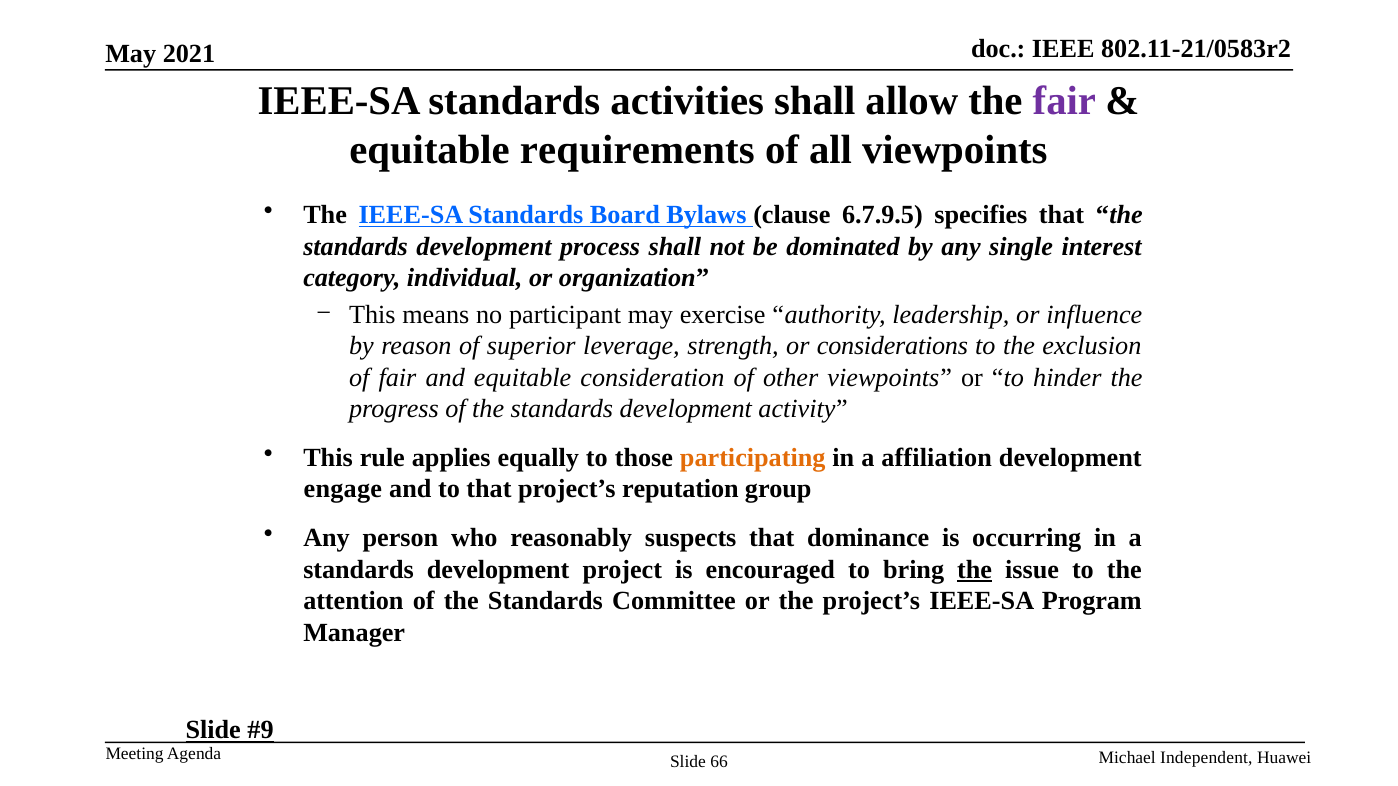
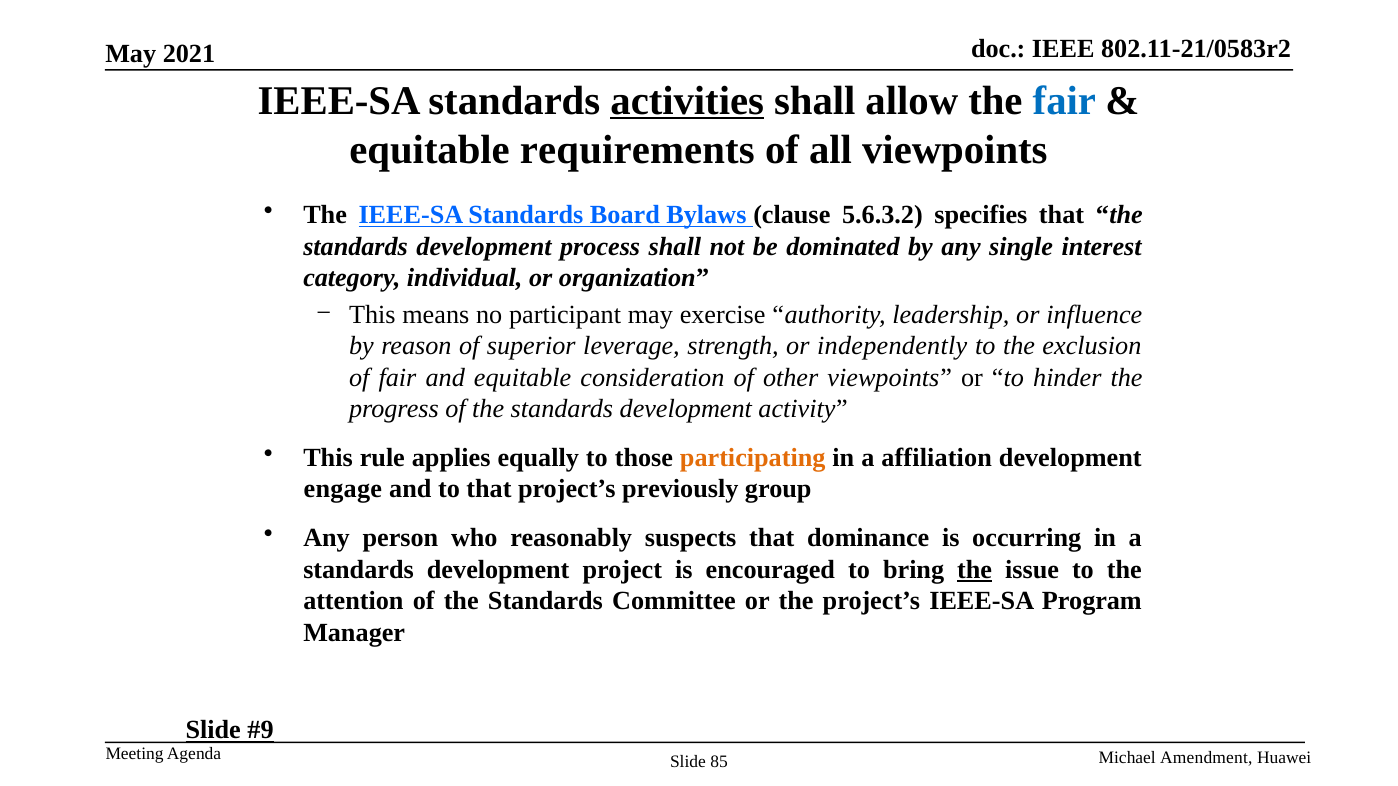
activities underline: none -> present (687, 101)
fair colour: purple -> blue (1064, 101)
6.7.9.5: 6.7.9.5 -> 5.6.3.2 (882, 215)
considerations: considerations -> independently (892, 346)
reputation: reputation -> previously (680, 489)
Independent: Independent -> Amendment (1206, 758)
66: 66 -> 85 (719, 762)
